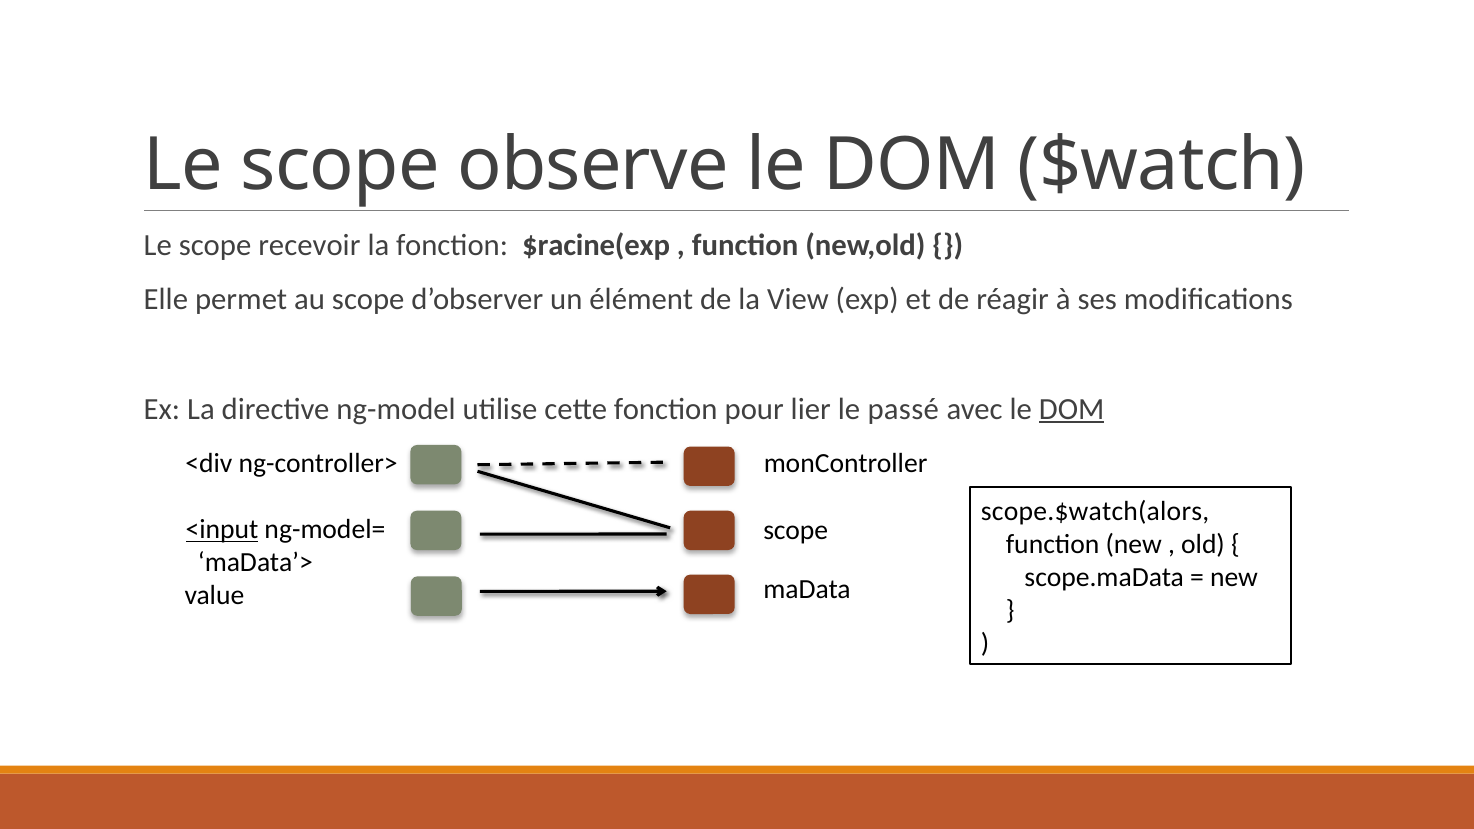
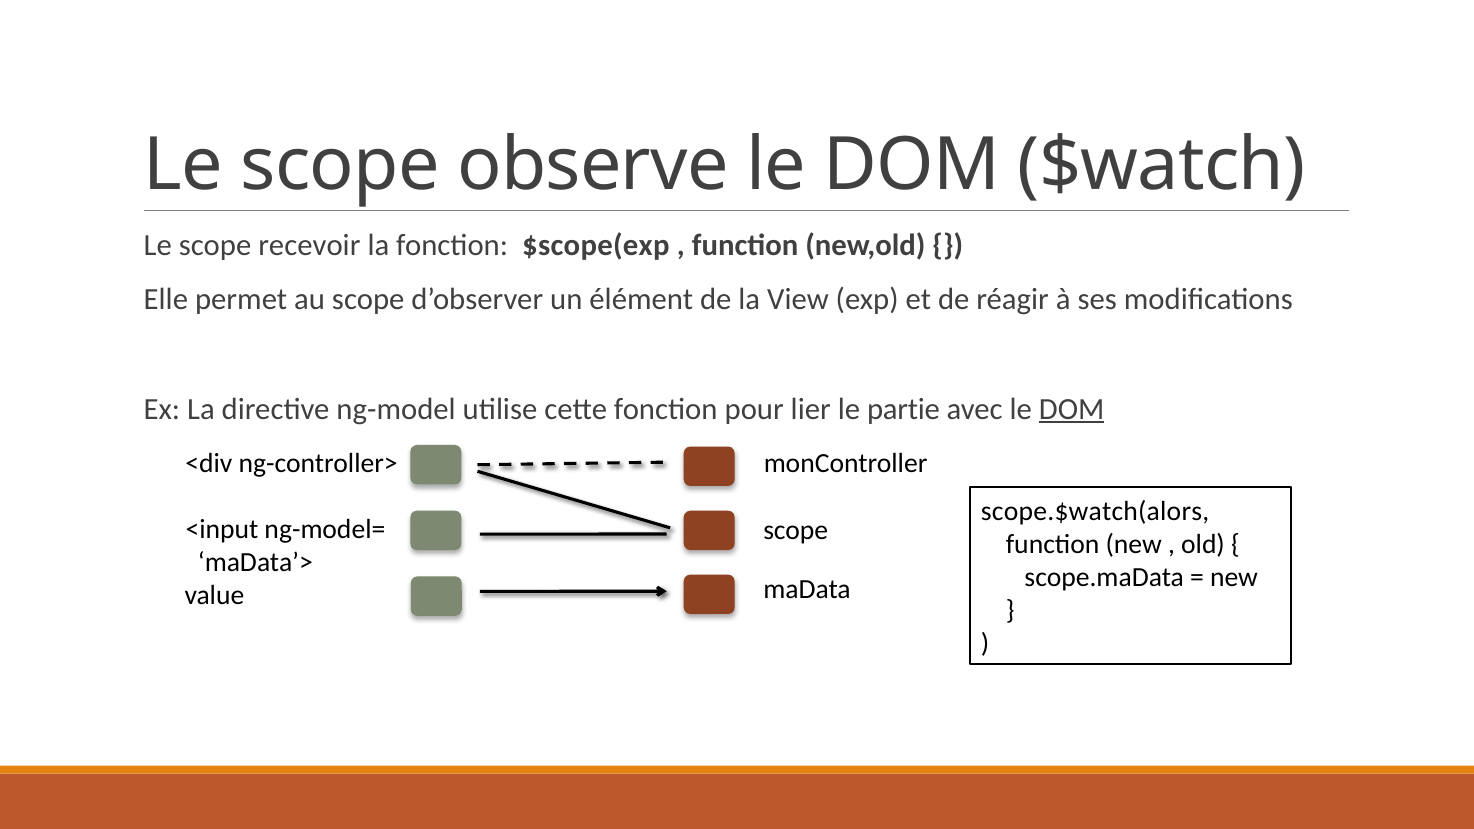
$racine(exp: $racine(exp -> $scope(exp (596, 245)
passé: passé -> partie (903, 409)
<input underline: present -> none (222, 530)
